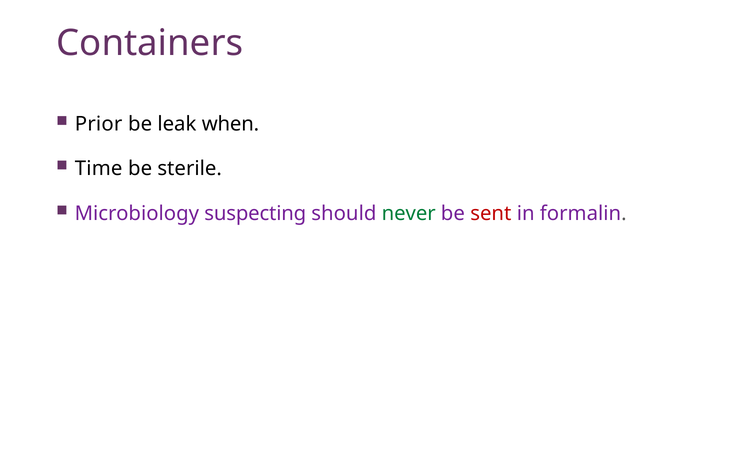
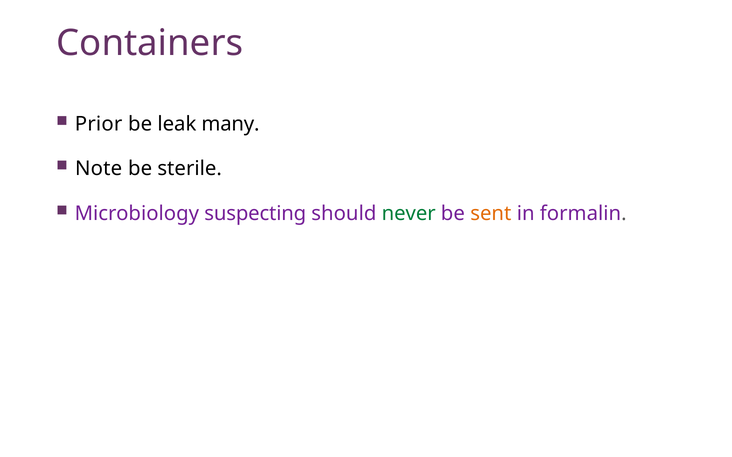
when: when -> many (230, 124)
Time: Time -> Note (99, 169)
sent colour: red -> orange (491, 214)
